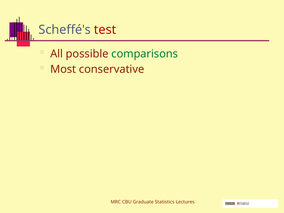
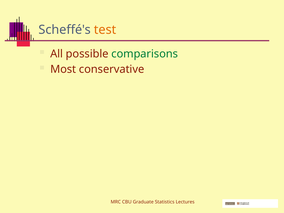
test colour: red -> orange (105, 30)
